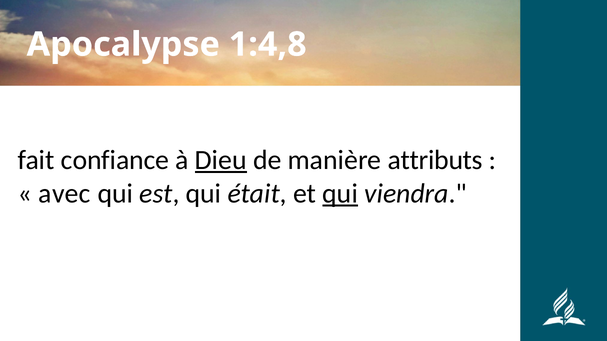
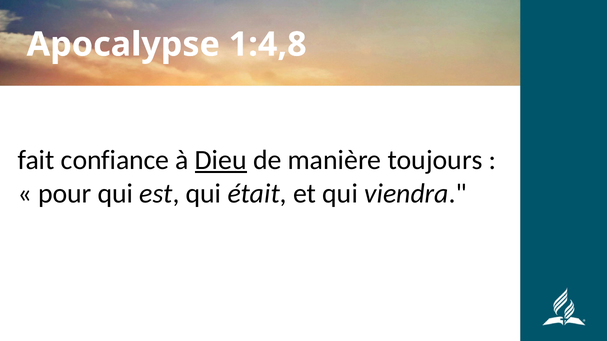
attributs: attributs -> toujours (435, 160)
avec: avec -> pour (65, 194)
qui underline: present -> none (340, 194)
